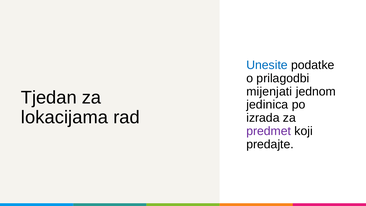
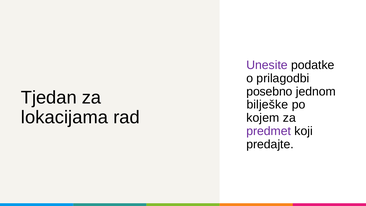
Unesite colour: blue -> purple (267, 65)
mijenjati: mijenjati -> posebno (269, 91)
jedinica: jedinica -> bilješke (267, 105)
izrada: izrada -> kojem (263, 118)
